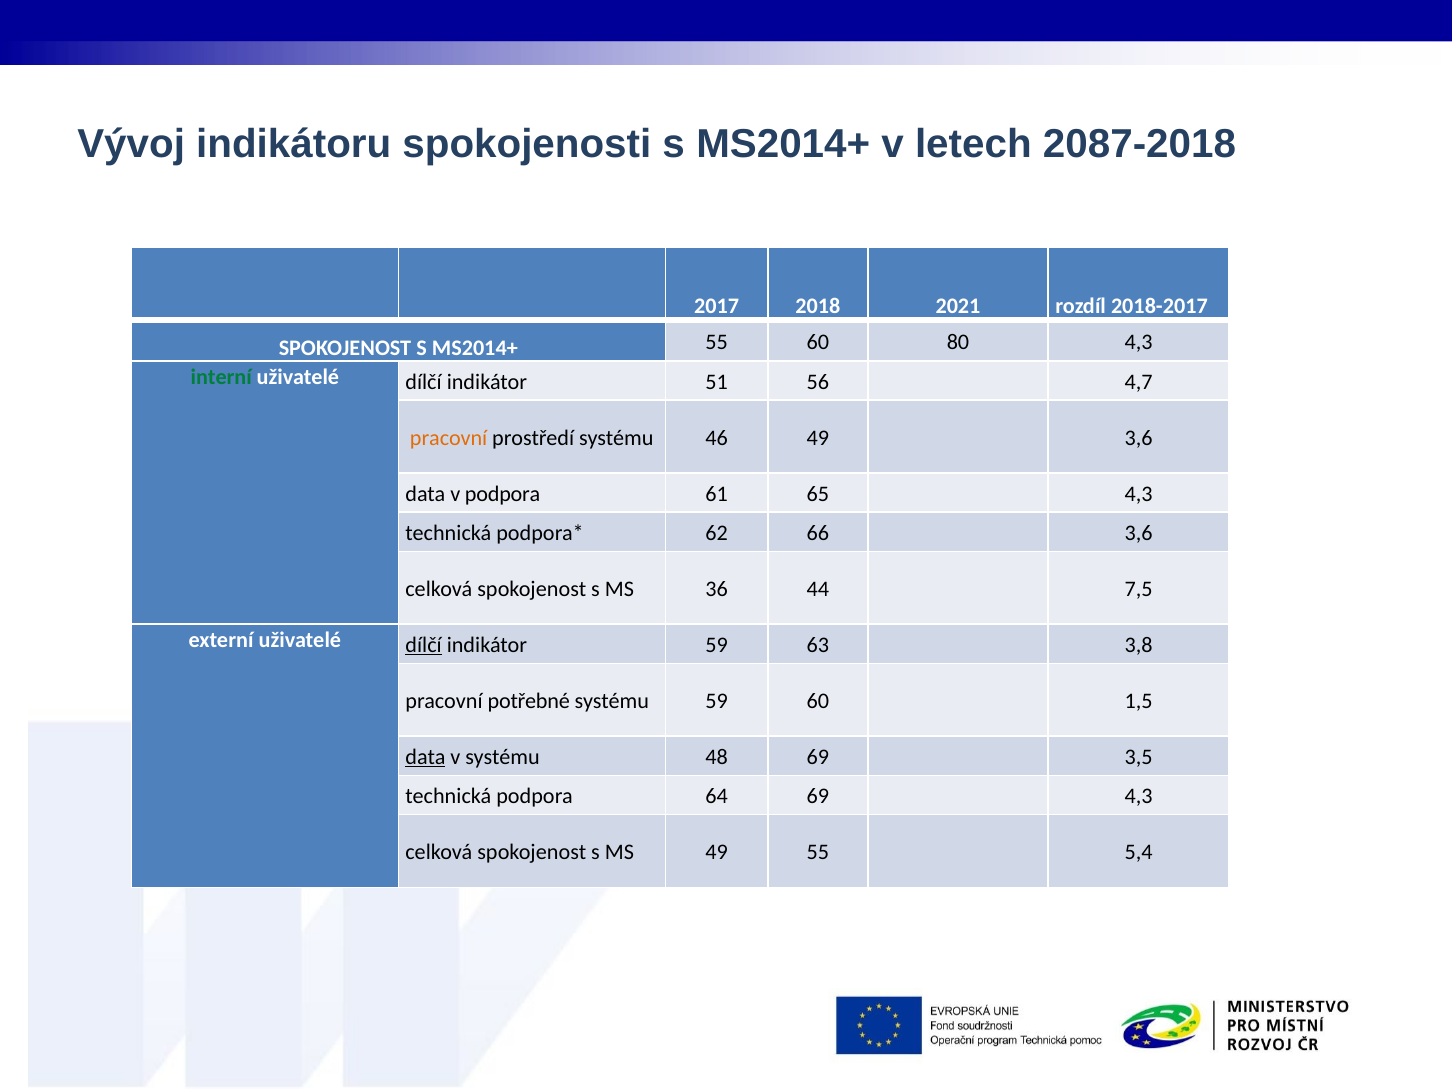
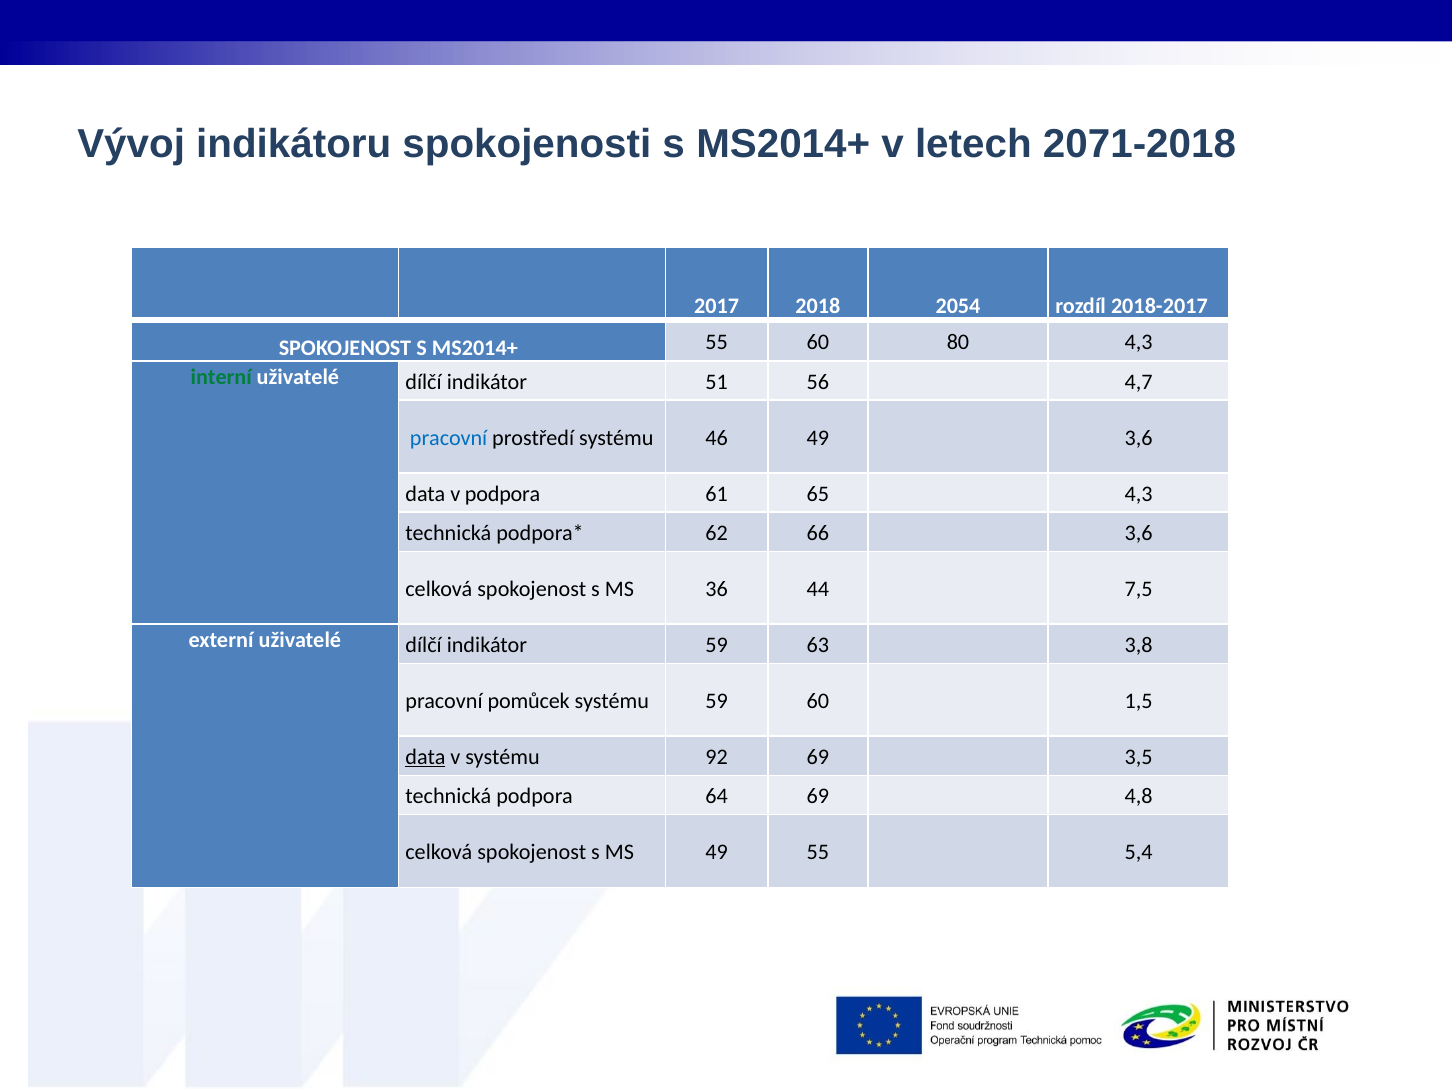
2087-2018: 2087-2018 -> 2071-2018 (1139, 144)
2021: 2021 -> 2054 (958, 307)
pracovní colour: orange -> blue (449, 438)
dílčí underline: present -> none (424, 645)
potřebné: potřebné -> pomůcek (529, 701)
48: 48 -> 92 (717, 757)
69 4,3: 4,3 -> 4,8 (1139, 796)
